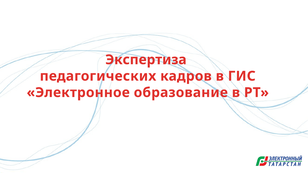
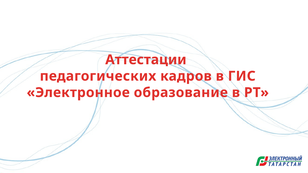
Экспертиза: Экспертиза -> Аттестации (146, 60)
